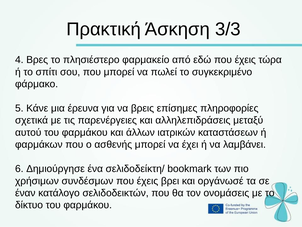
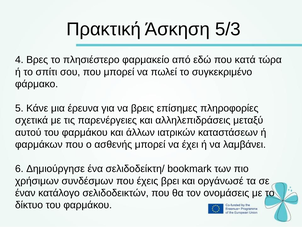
3/3: 3/3 -> 5/3 (228, 29)
εδώ που έχεις: έχεις -> κατά (245, 60)
